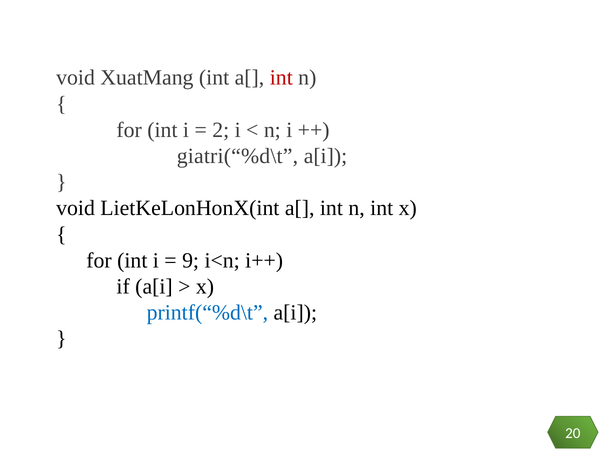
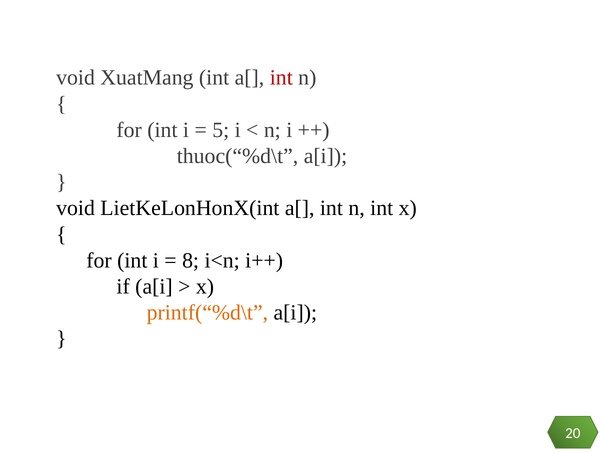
2: 2 -> 5 (221, 130)
giatri(“%d\t: giatri(“%d\t -> thuoc(“%d\t (238, 156)
9: 9 -> 8 (191, 261)
printf(“%d\t colour: blue -> orange (207, 313)
